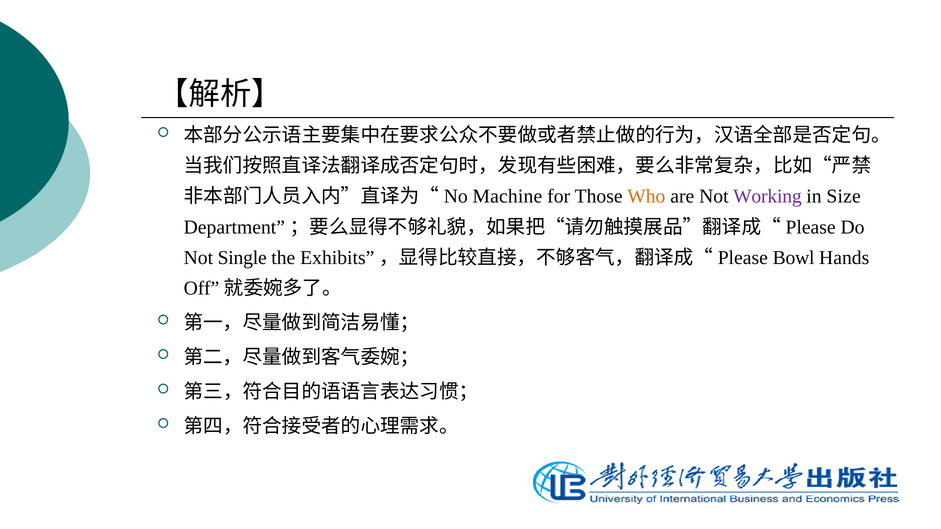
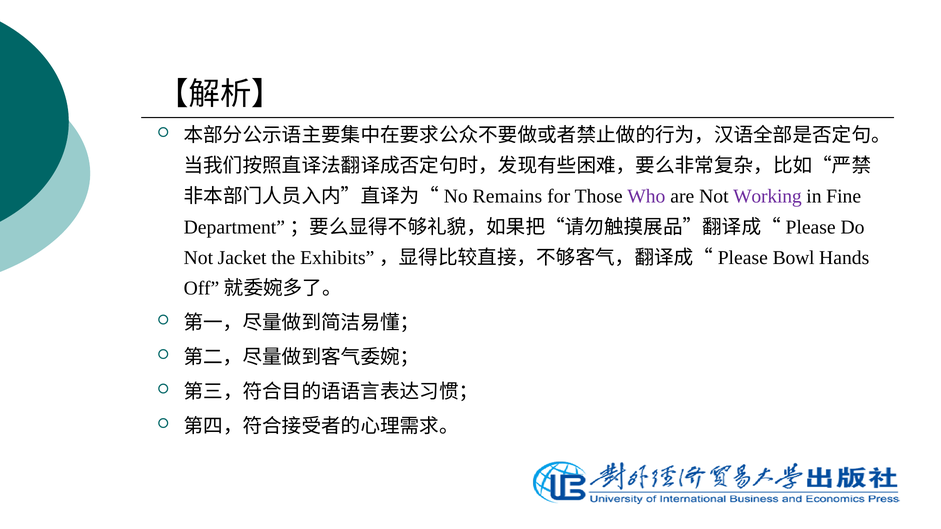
Machine: Machine -> Remains (507, 197)
Who colour: orange -> purple (646, 197)
Size: Size -> Fine (844, 197)
Single: Single -> Jacket (242, 258)
